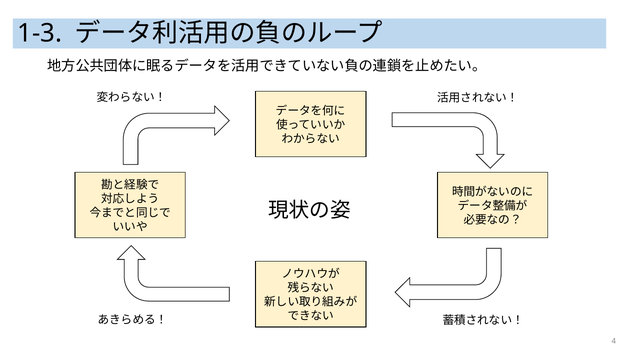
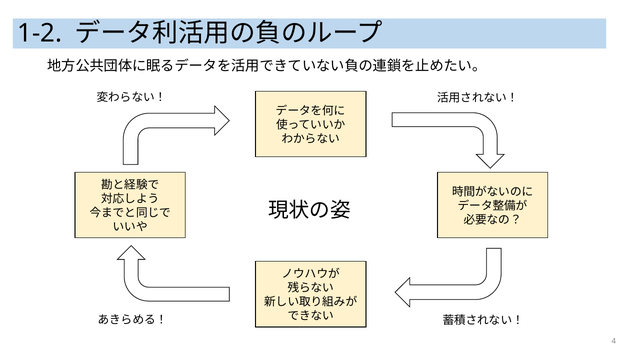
1-3: 1-3 -> 1-2 (40, 33)
